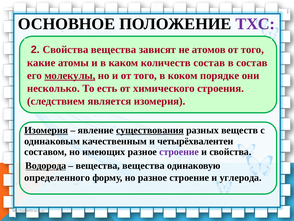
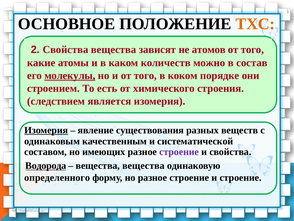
ТХС colour: purple -> orange (255, 24)
количеств состав: состав -> можно (209, 63)
несколько: несколько -> строением (53, 88)
существования underline: present -> none (150, 130)
четырёхвалентен: четырёхвалентен -> систематической (195, 141)
и углерода: углерода -> строение (241, 177)
